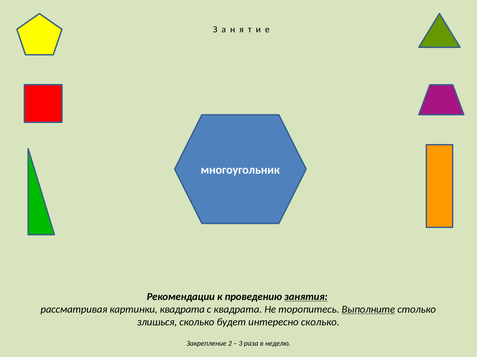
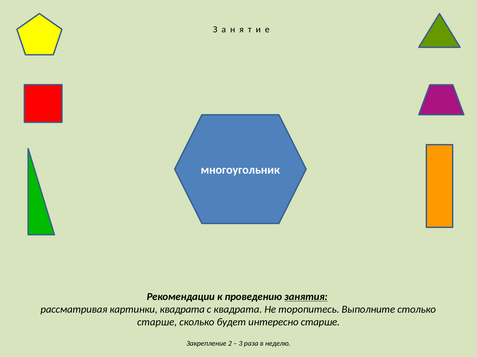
Выполните underline: present -> none (368, 310)
злишься: злишься -> старше (157, 323)
интересно сколько: сколько -> старше (320, 323)
